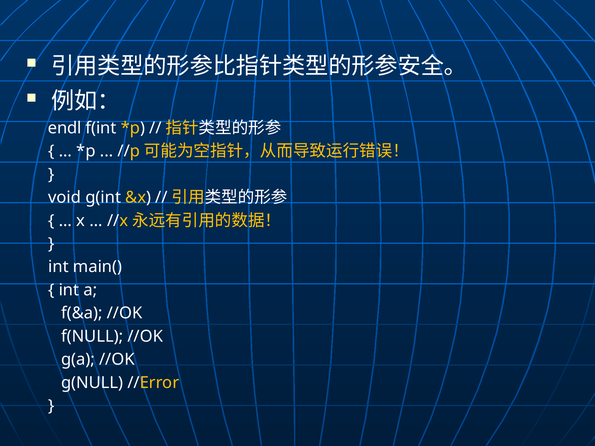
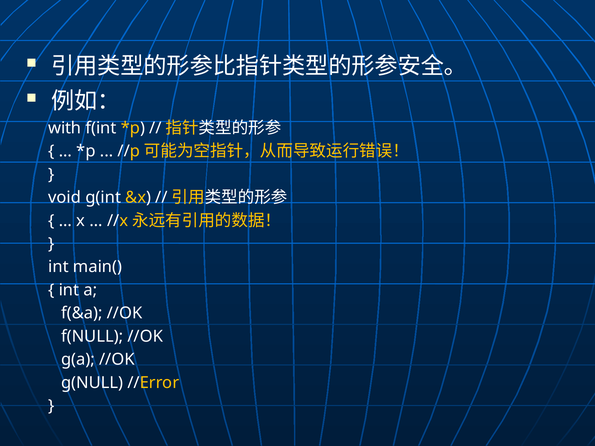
endl: endl -> with (65, 128)
